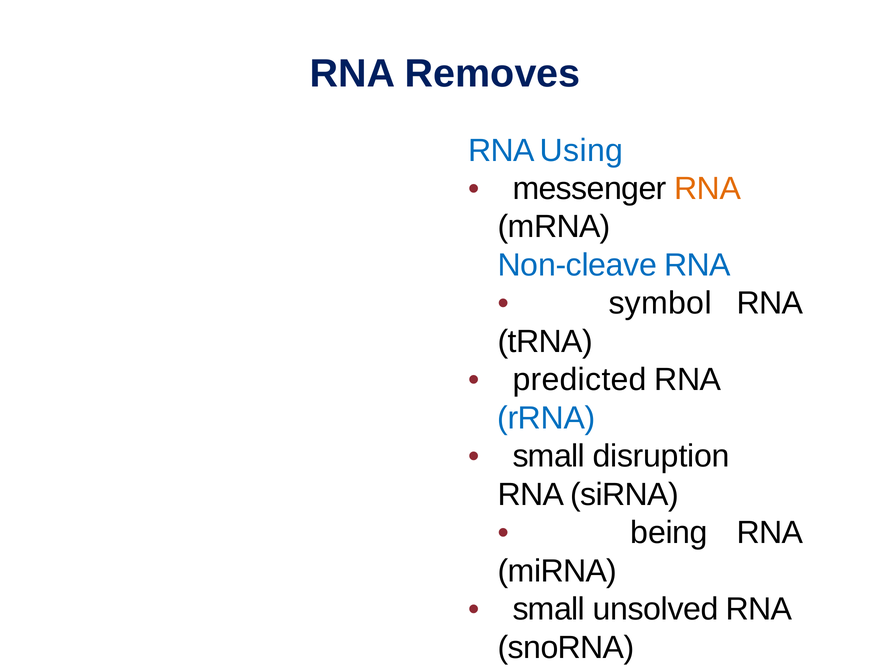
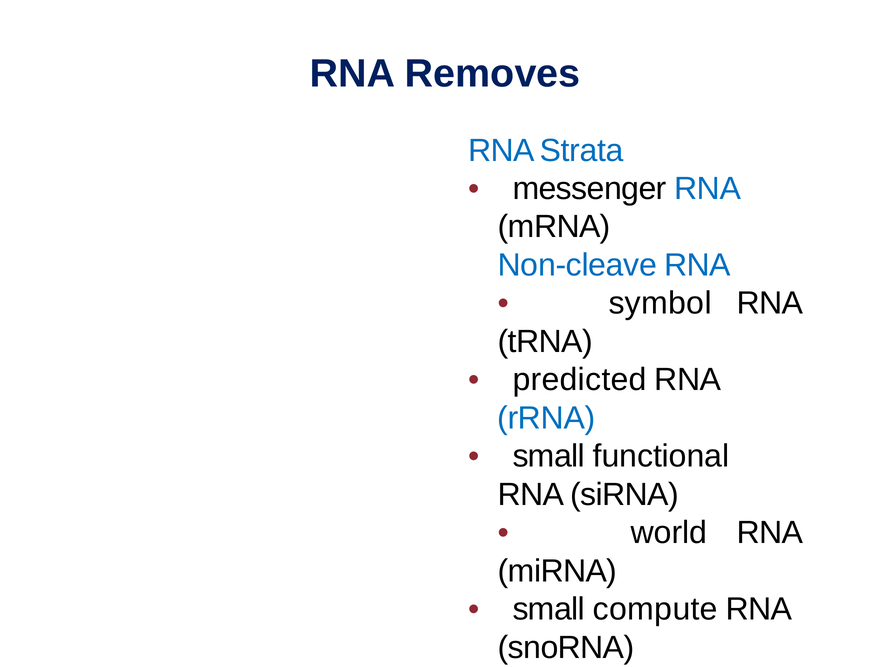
Using: Using -> Strata (582, 150)
RNA colour: orange -> blue (708, 189)
disruption: disruption -> functional (661, 456)
being: being -> world (669, 533)
unsolved: unsolved -> compute (655, 609)
